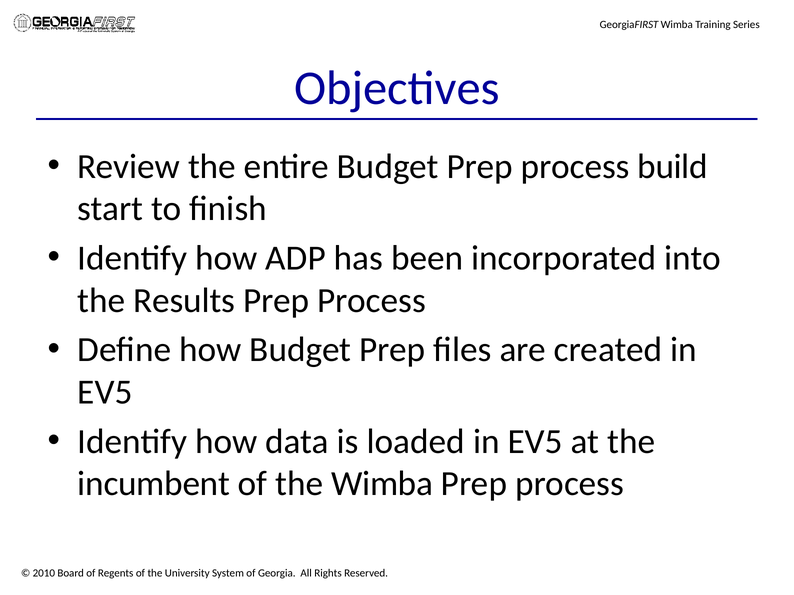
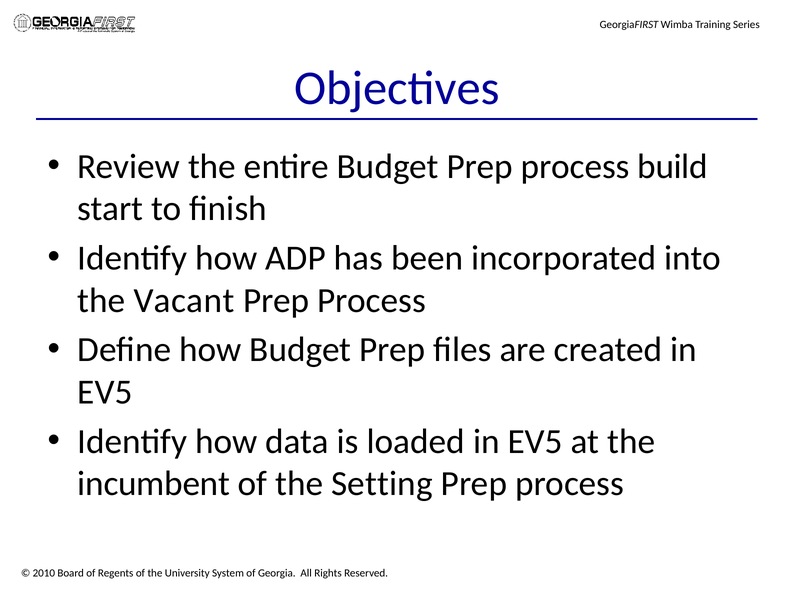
Results: Results -> Vacant (184, 301)
the Wimba: Wimba -> Setting (382, 484)
